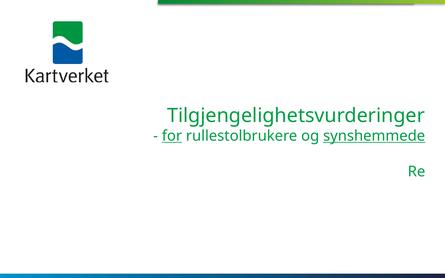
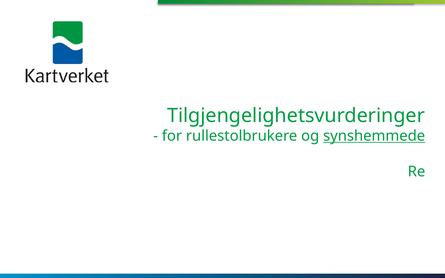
for underline: present -> none (172, 136)
